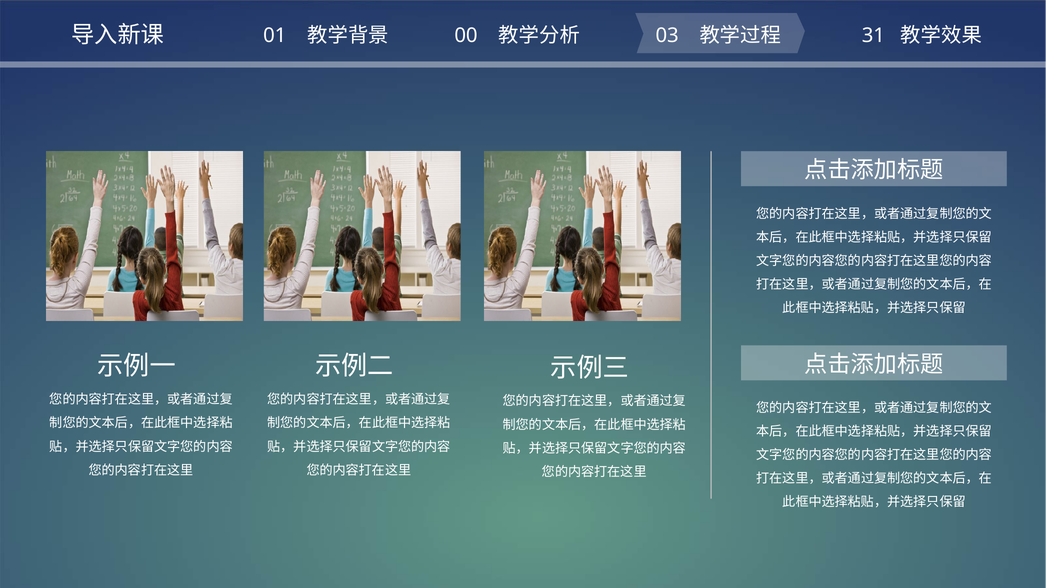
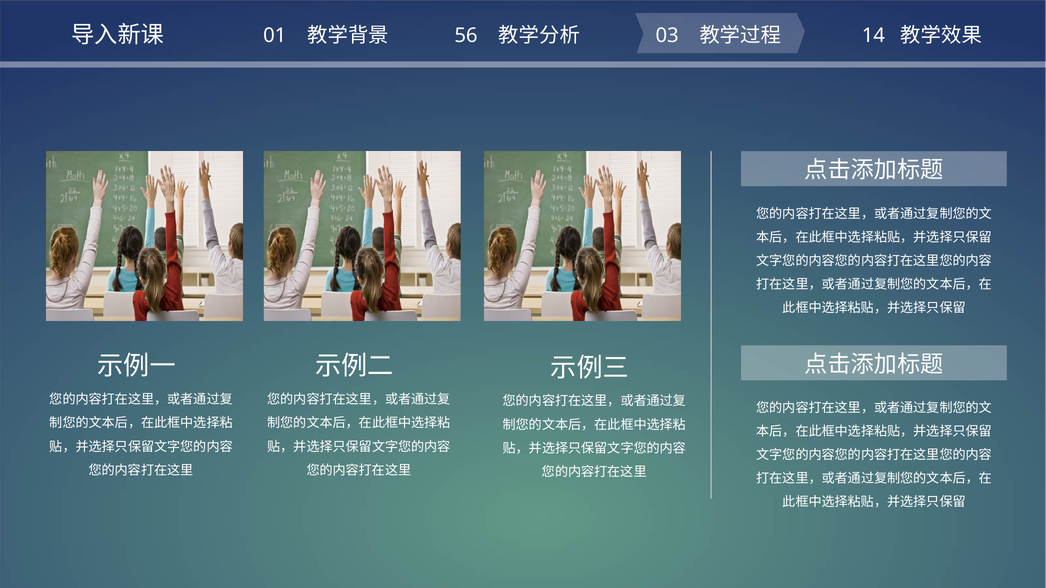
00: 00 -> 56 (466, 36)
31: 31 -> 14 (873, 36)
